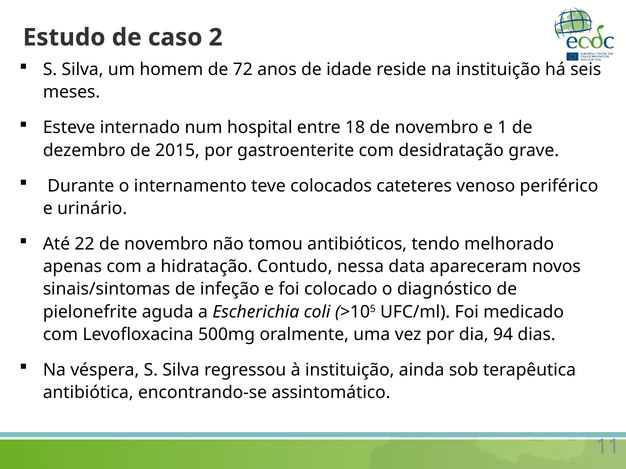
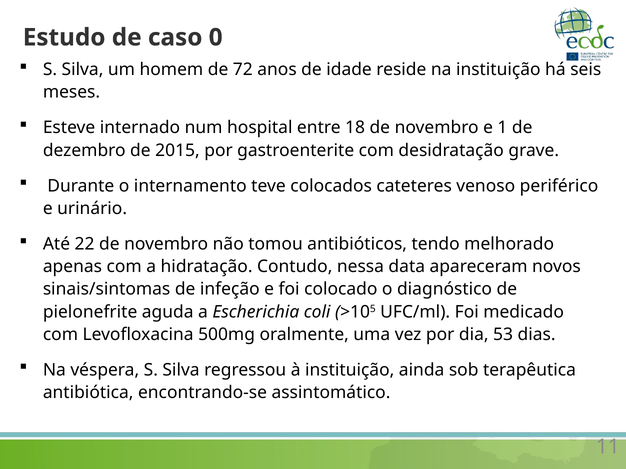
2: 2 -> 0 (216, 37)
94: 94 -> 53 (503, 335)
